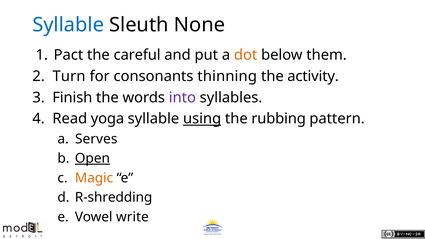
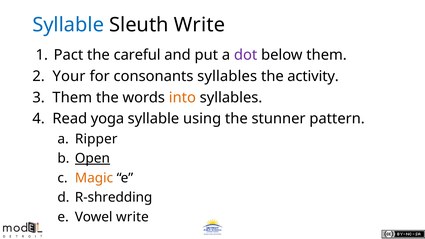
Sleuth None: None -> Write (199, 25)
dot colour: orange -> purple (246, 55)
Turn: Turn -> Your (69, 76)
consonants thinning: thinning -> syllables (227, 76)
3 Finish: Finish -> Them (72, 98)
into colour: purple -> orange (182, 98)
using underline: present -> none (202, 119)
rubbing: rubbing -> stunner (279, 119)
Serves: Serves -> Ripper (96, 139)
